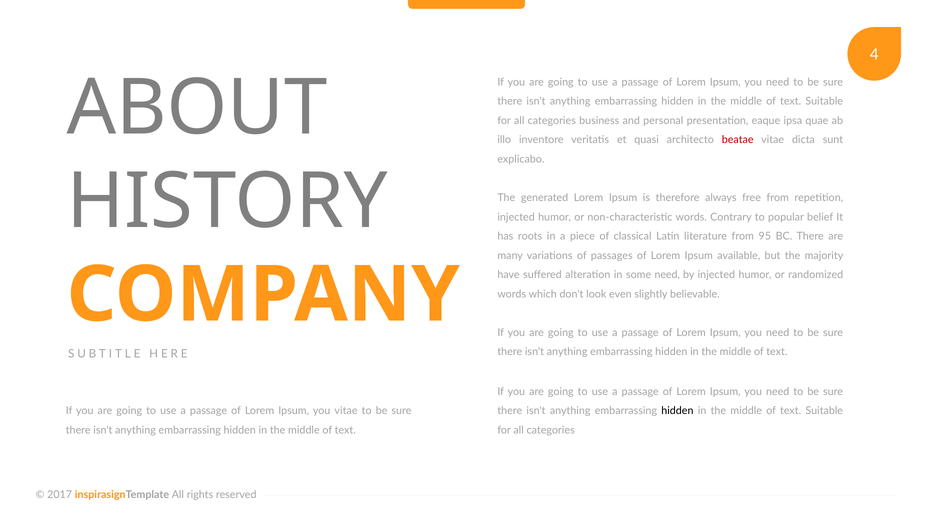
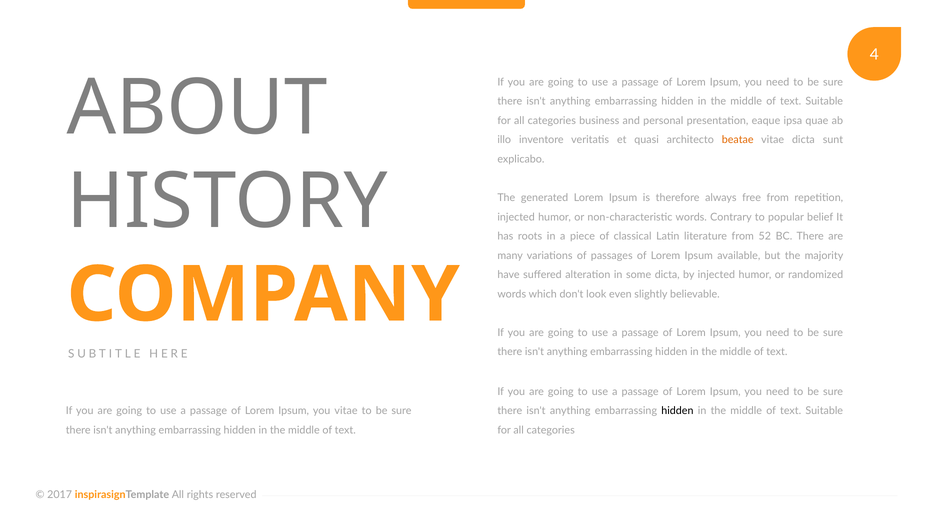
beatae colour: red -> orange (738, 140)
95: 95 -> 52 (765, 236)
some need: need -> dicta (667, 275)
